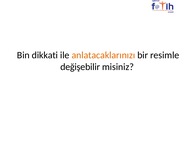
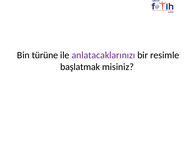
dikkati: dikkati -> türüne (45, 55)
anlatacaklarınızı colour: orange -> purple (103, 55)
değişebilir: değişebilir -> başlatmak (80, 67)
